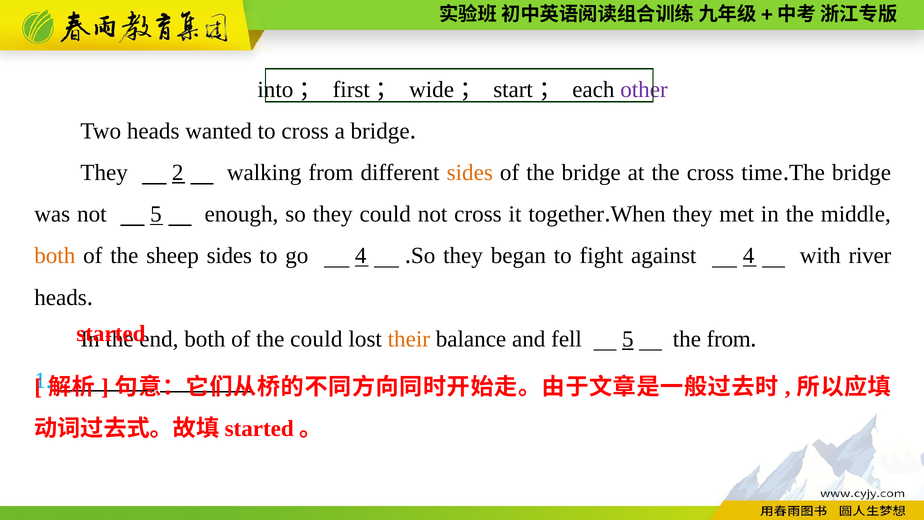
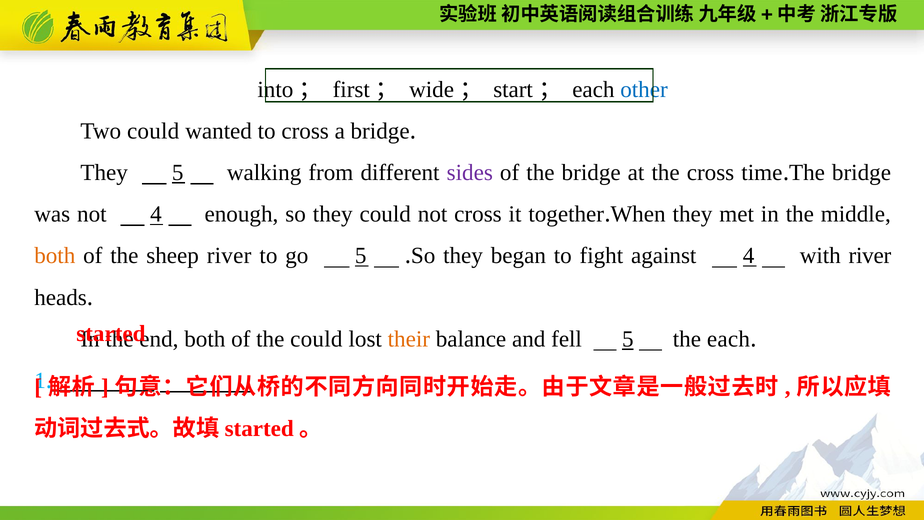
other colour: purple -> blue (644, 89)
Two heads: heads -> could (153, 131)
They 2: 2 -> 5 (178, 173)
sides colour: orange -> purple (470, 173)
not 5: 5 -> 4 (156, 214)
sheep sides: sides -> river (229, 256)
go 4: 4 -> 5 (361, 256)
the from: from -> each (728, 339)
